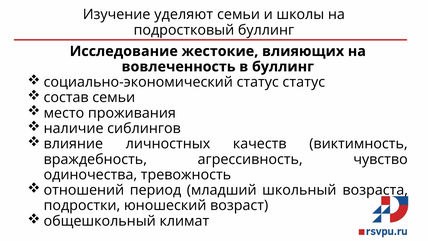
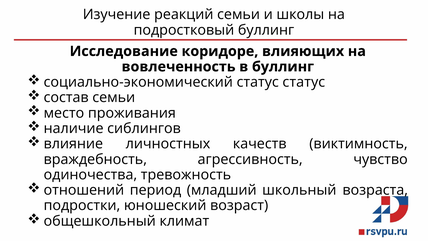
уделяют: уделяют -> реакций (184, 15)
жестокие: жестокие -> коридоре (220, 51)
